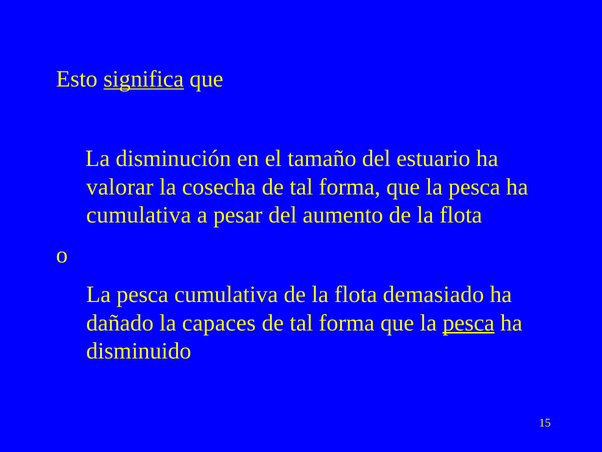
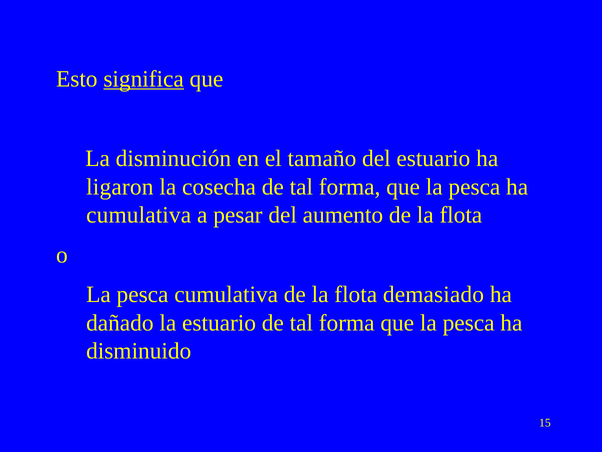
valorar: valorar -> ligaron (120, 187)
la capaces: capaces -> estuario (219, 322)
pesca underline: present -> none (469, 322)
